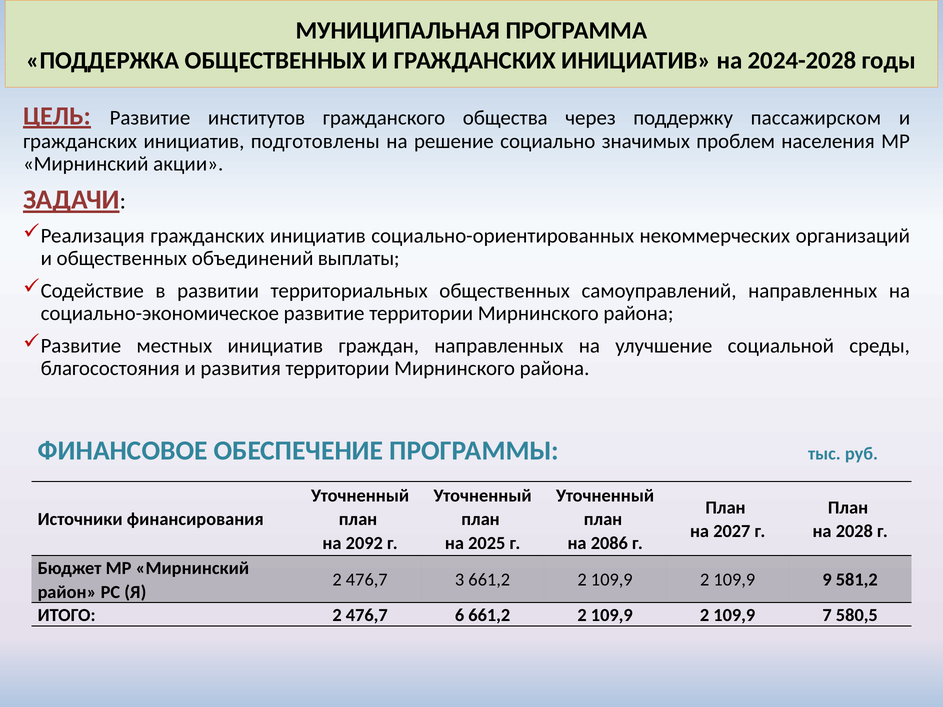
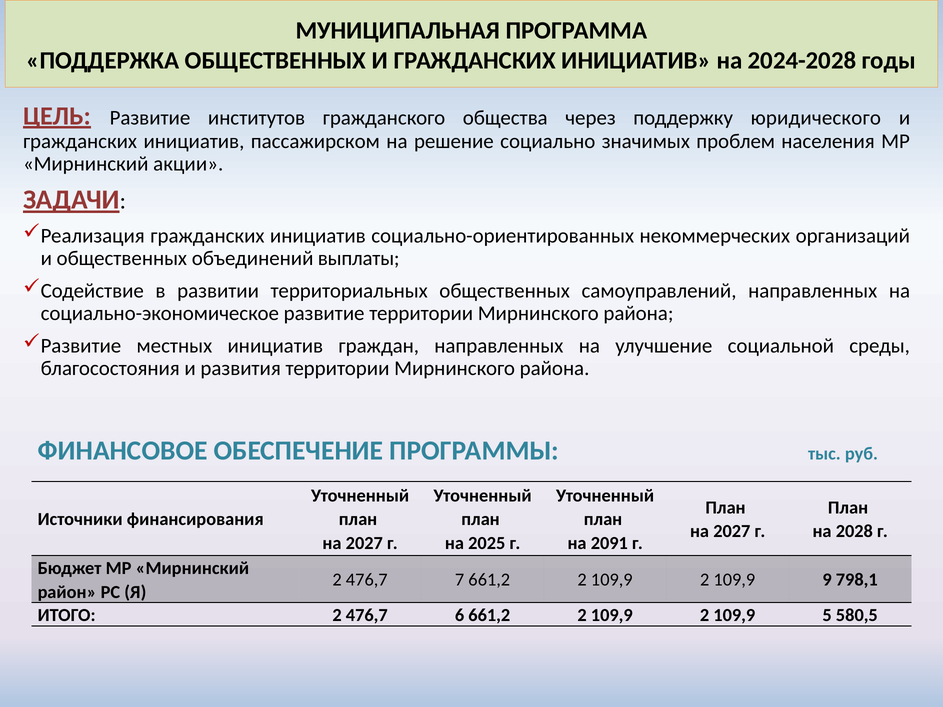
пассажирском: пассажирском -> юридического (816, 118)
подготовлены: подготовлены -> пассажирском (315, 141)
2092: 2092 -> 2027 (364, 543)
2086: 2086 -> 2091 (609, 543)
3: 3 -> 7 (460, 580)
581,2: 581,2 -> 798,1 (857, 580)
7: 7 -> 5 (827, 616)
